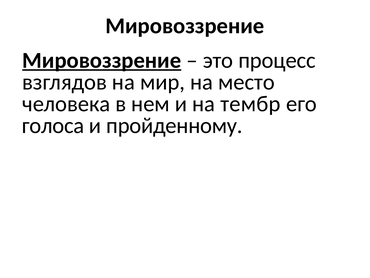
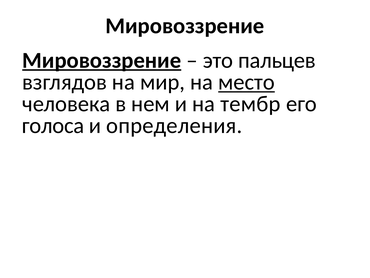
процесс: процесс -> пальцев (277, 60)
место underline: none -> present (246, 82)
пройденному: пройденному -> определения (174, 125)
